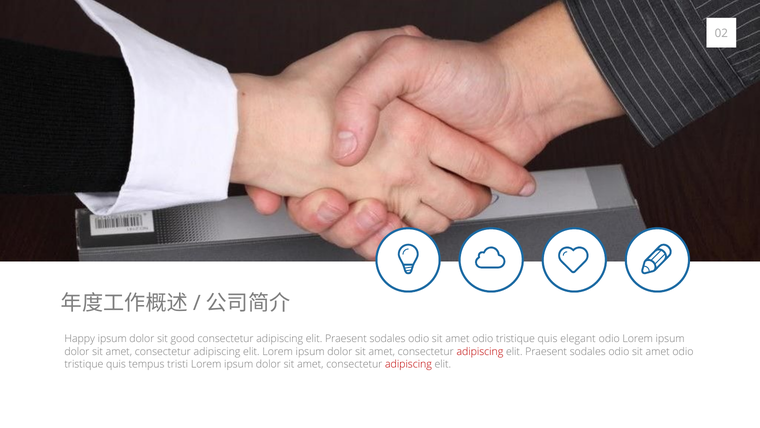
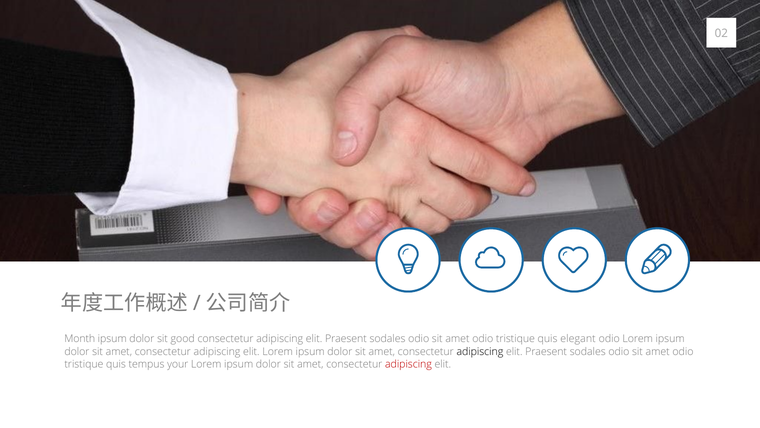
Happy: Happy -> Month (80, 339)
adipiscing colour: red -> black (480, 351)
tristi: tristi -> your (178, 364)
